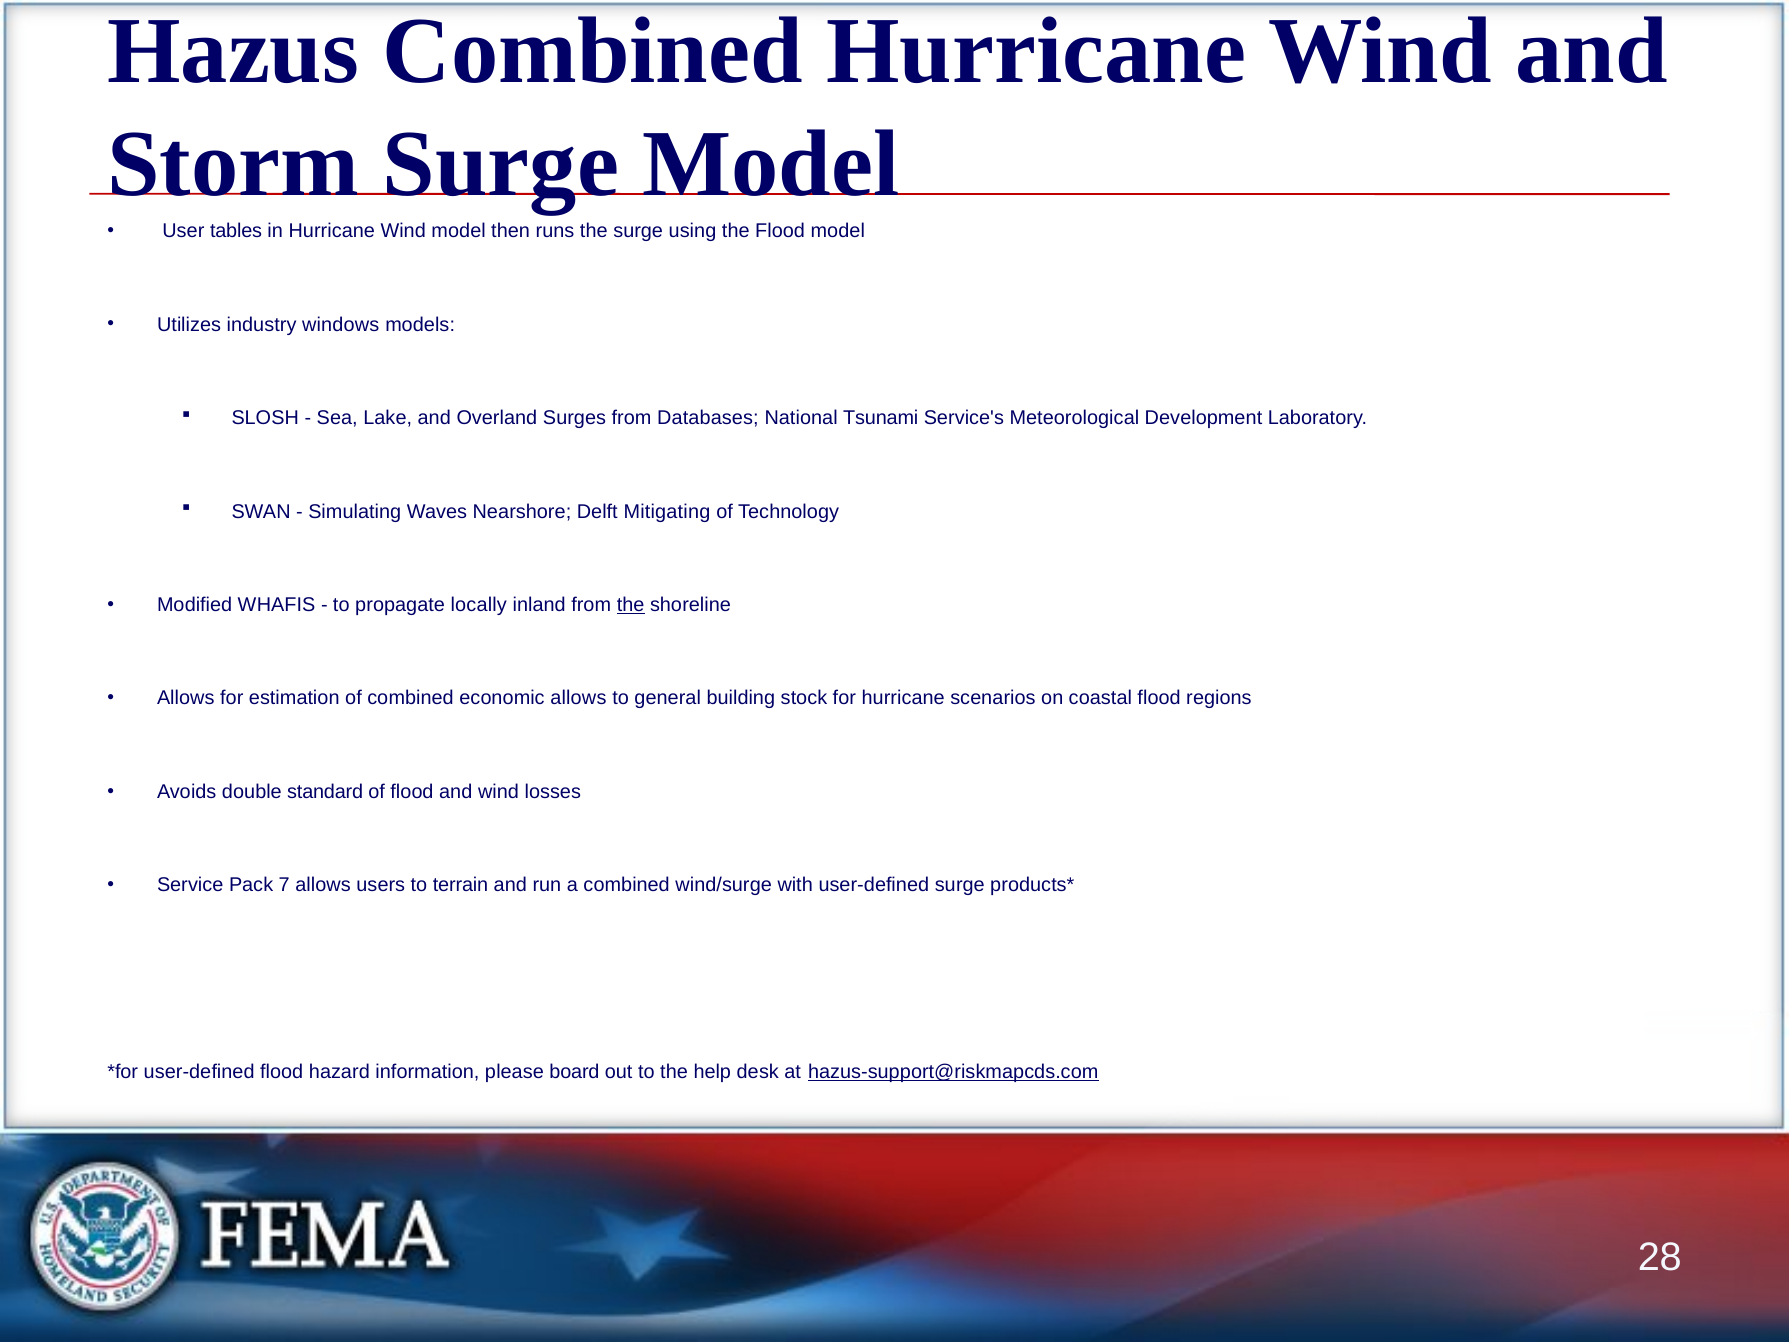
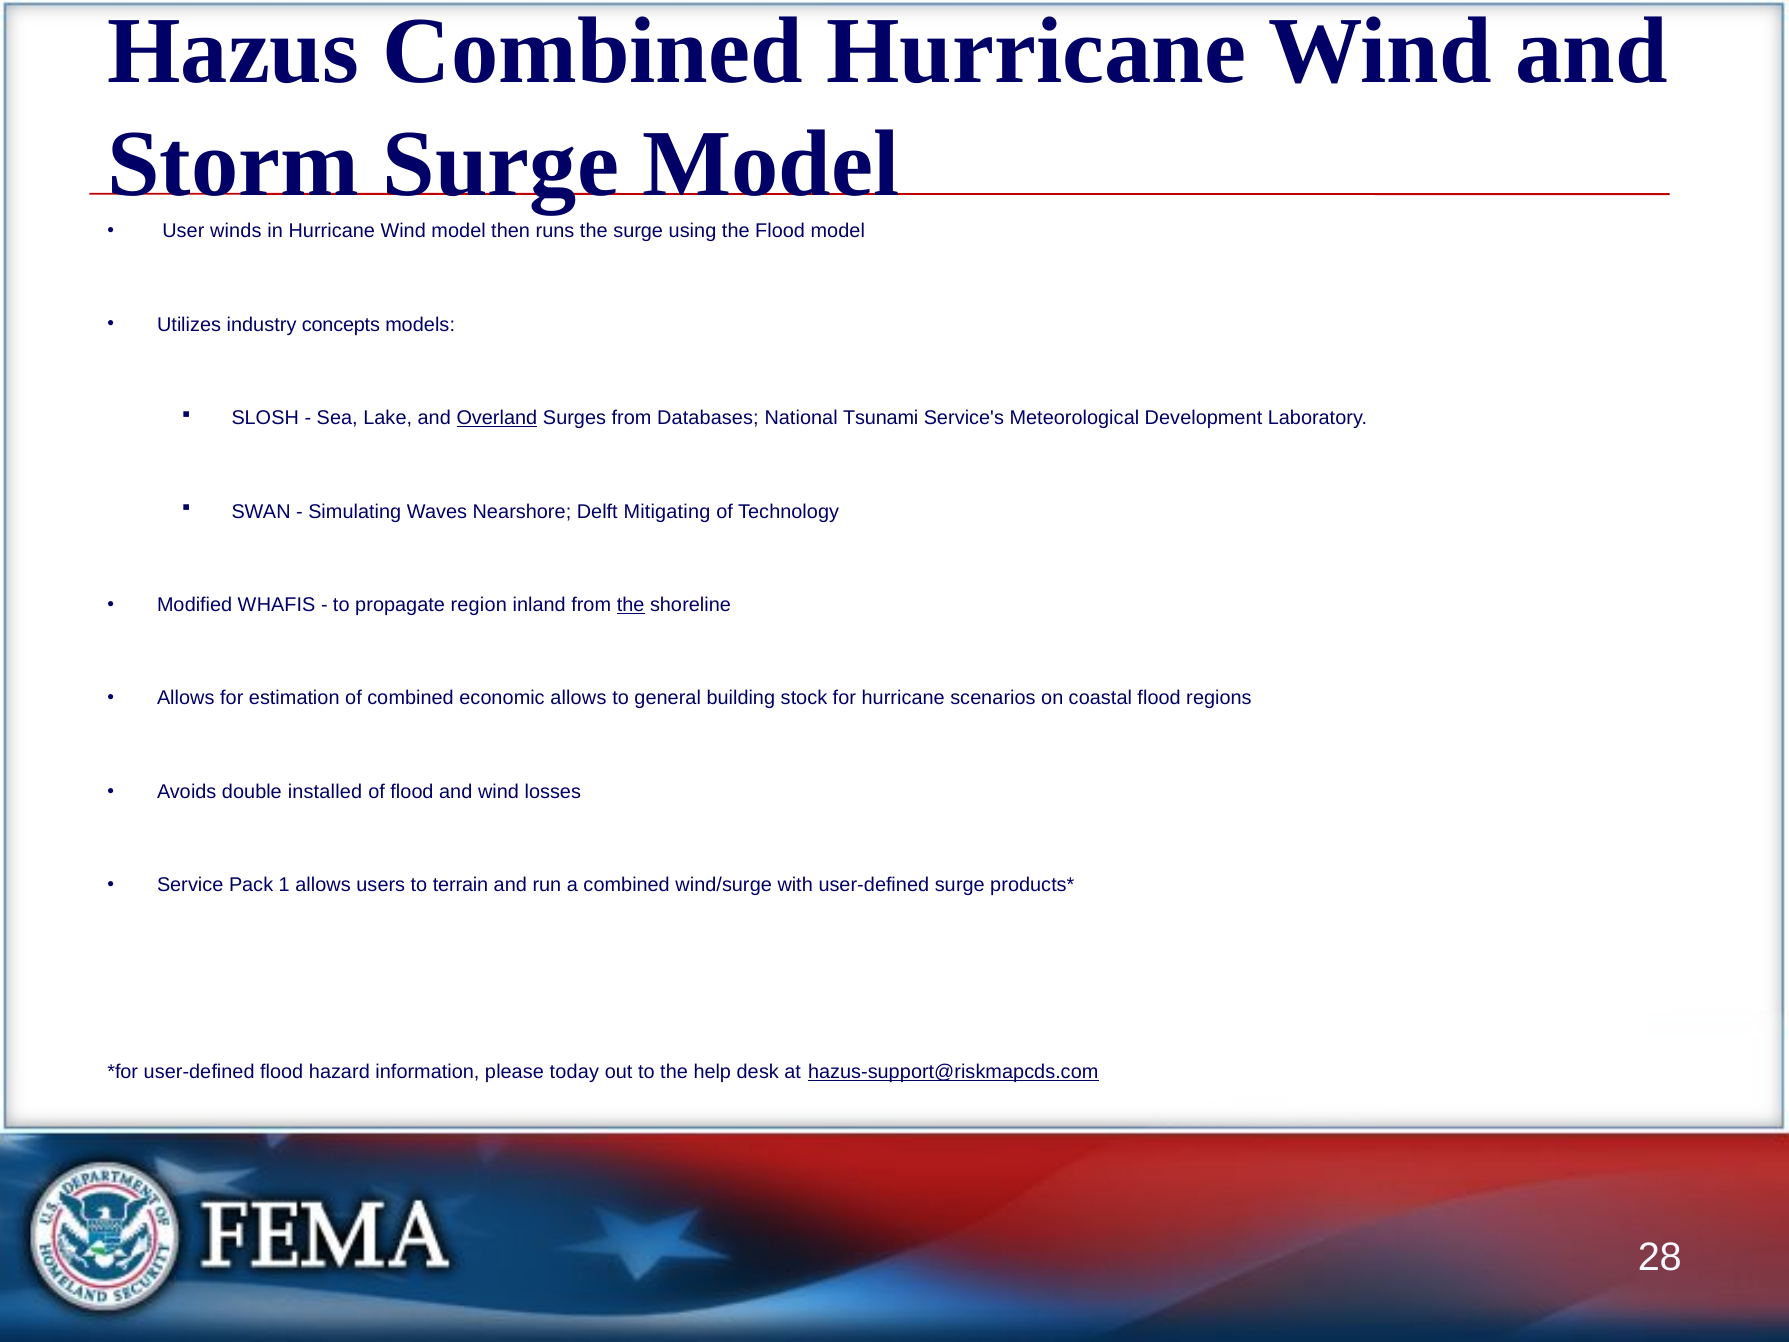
tables: tables -> winds (236, 231)
windows: windows -> concepts (341, 325)
Overland underline: none -> present (497, 418)
locally: locally -> region (479, 605)
standard: standard -> installed (325, 792)
7: 7 -> 1 (284, 885)
board: board -> today (574, 1072)
